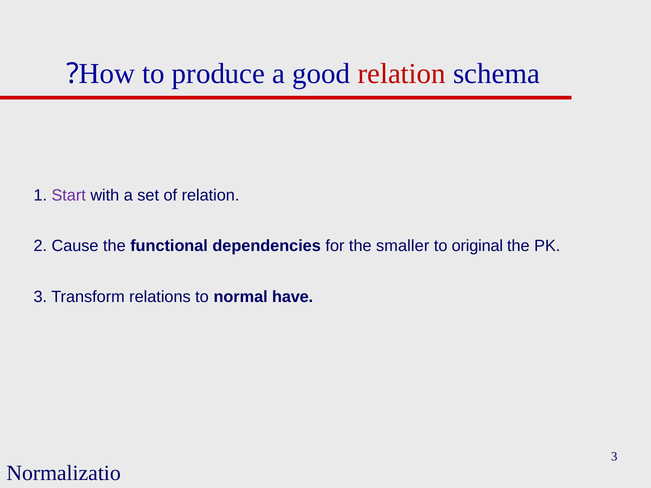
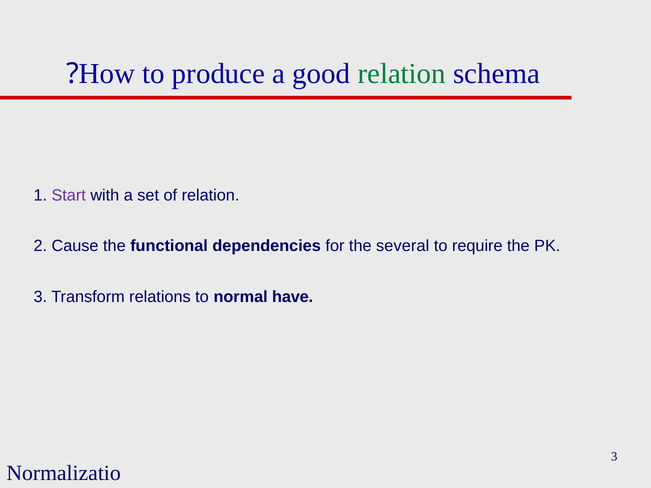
relation colour: red -> green (402, 74)
smaller: smaller -> several (403, 246)
original: original -> require (477, 246)
